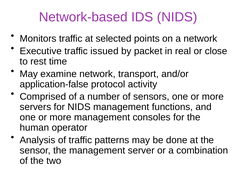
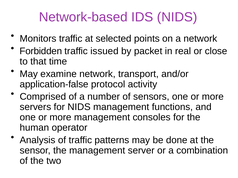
Executive: Executive -> Forbidden (41, 51)
rest: rest -> that (38, 62)
